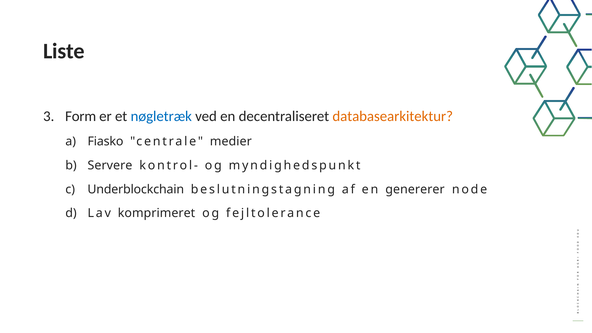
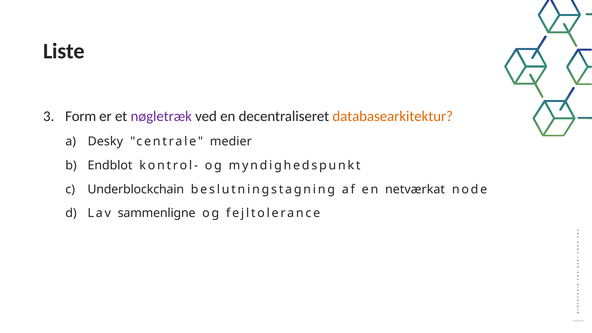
nøgletræk colour: blue -> purple (161, 116)
Fiasko: Fiasko -> Desky (105, 142)
Servere: Servere -> Endblot (110, 165)
genererer: genererer -> netværkat (415, 189)
komprimeret: komprimeret -> sammenligne (157, 213)
